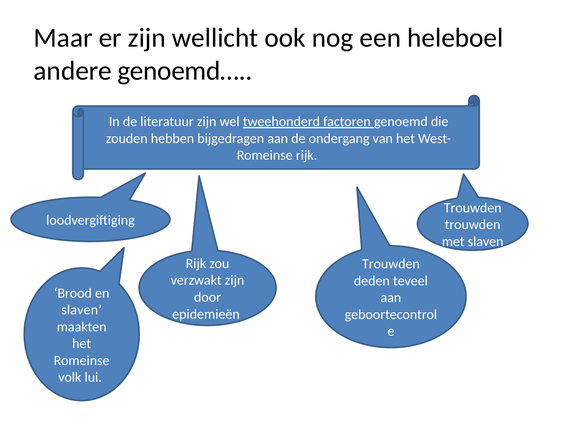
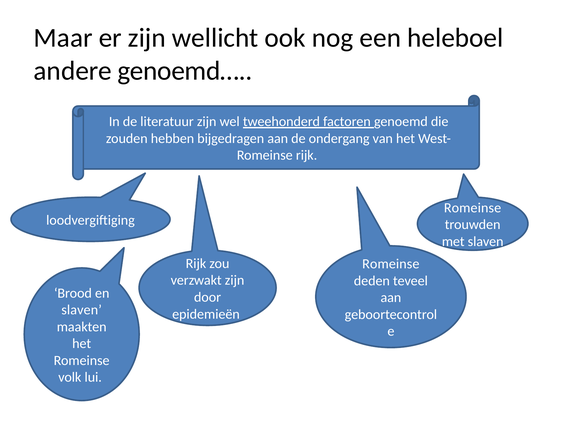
Trouwden: Trouwden -> Romeinse (473, 208)
Trouwden: Trouwden -> Romeinse (391, 264)
